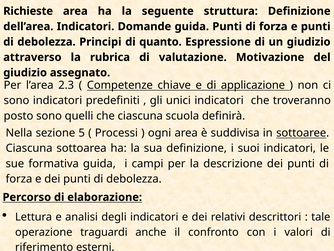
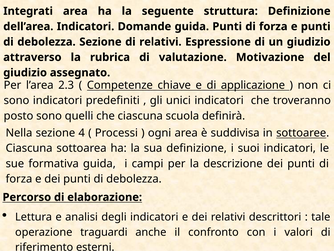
Richieste: Richieste -> Integrati (28, 11)
debolezza Principi: Principi -> Sezione (100, 42)
di quanto: quanto -> relativi (160, 42)
5: 5 -> 4 (82, 133)
